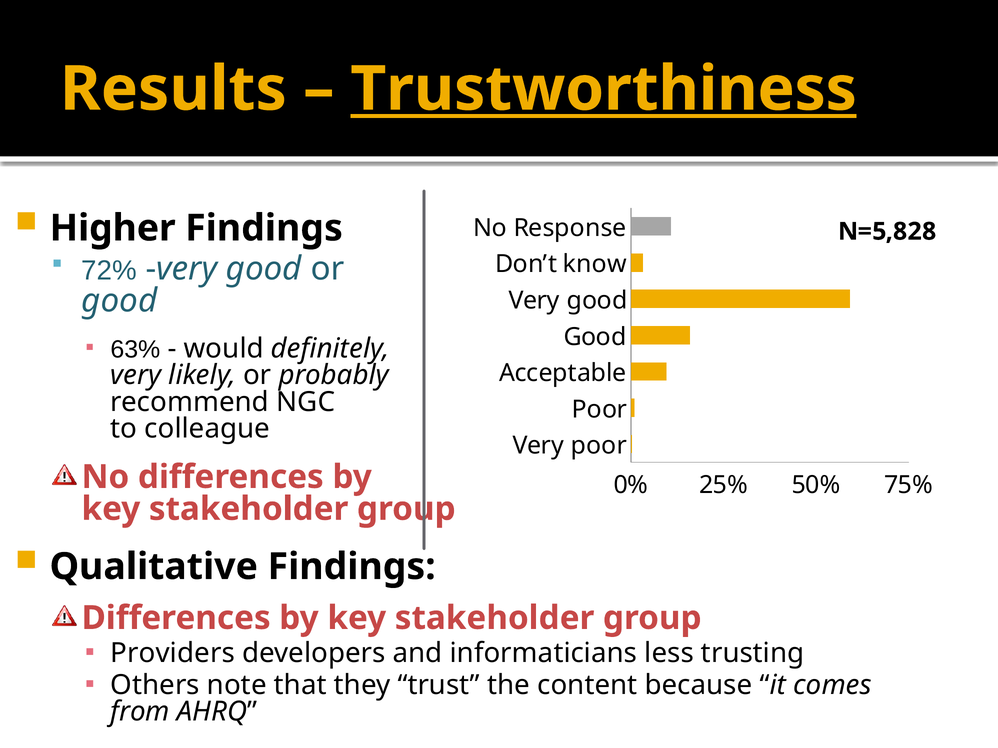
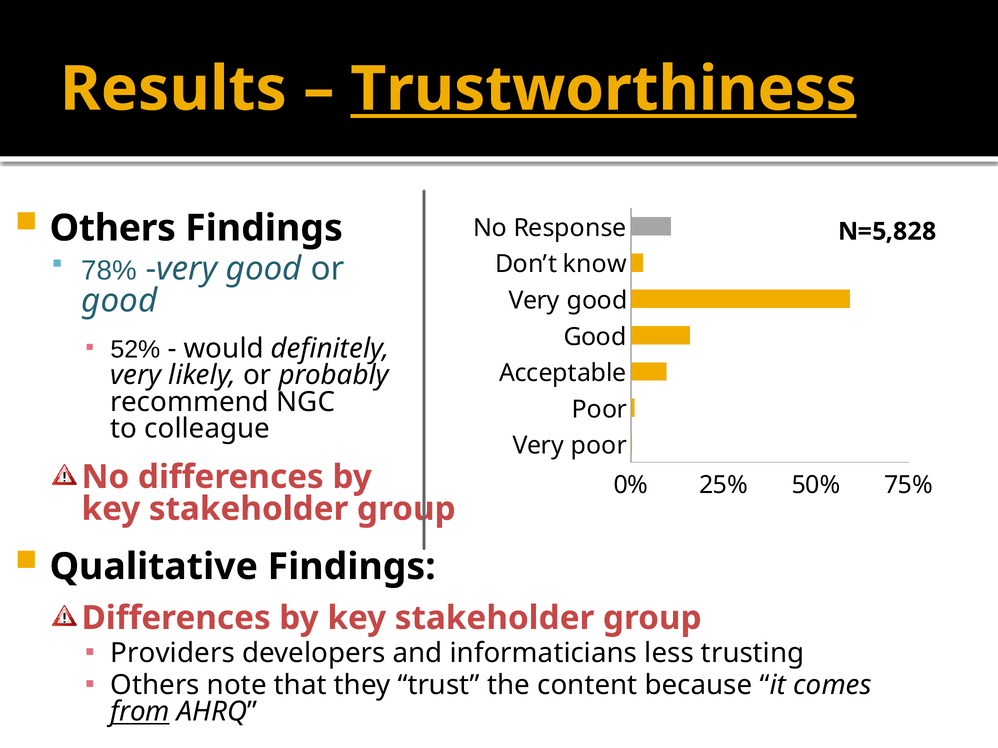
Higher: Higher -> Others (113, 228)
72%: 72% -> 78% (109, 271)
63%: 63% -> 52% (135, 350)
from underline: none -> present (140, 712)
